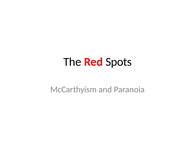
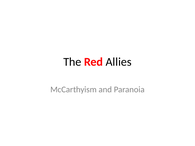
Spots: Spots -> Allies (119, 62)
